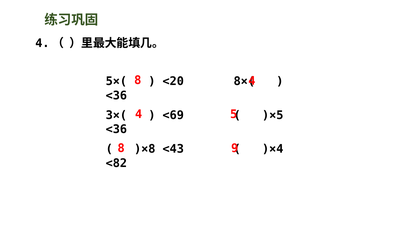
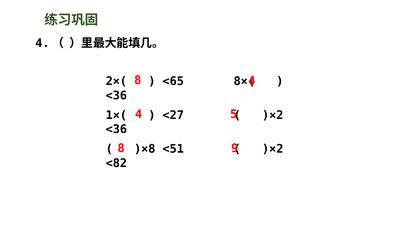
5×(: 5×( -> 2×( (116, 81)
<20: <20 -> <65 (173, 81)
3×(: 3×( -> 1×( (116, 115)
<69: <69 -> <27 (173, 115)
)×5: )×5 -> )×2 (273, 115)
<43: <43 -> <51 (173, 149)
)×4: )×4 -> )×2 (273, 149)
